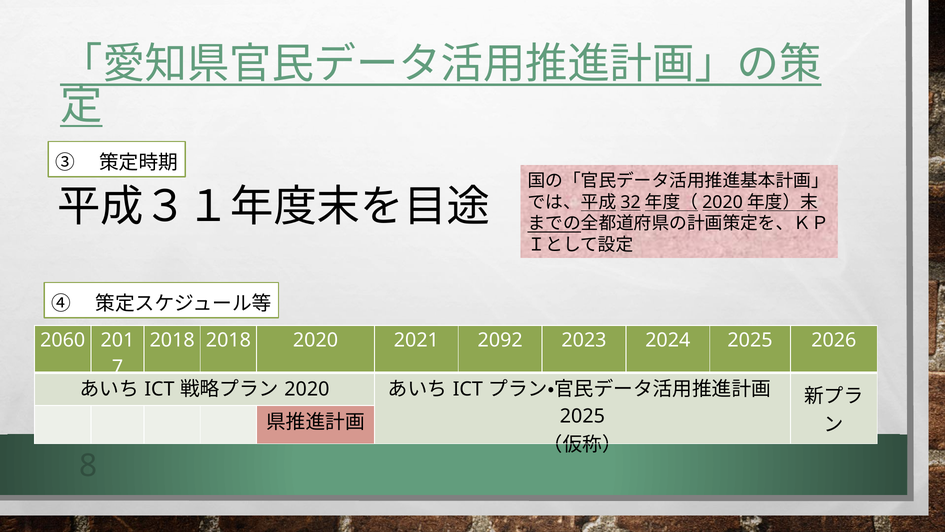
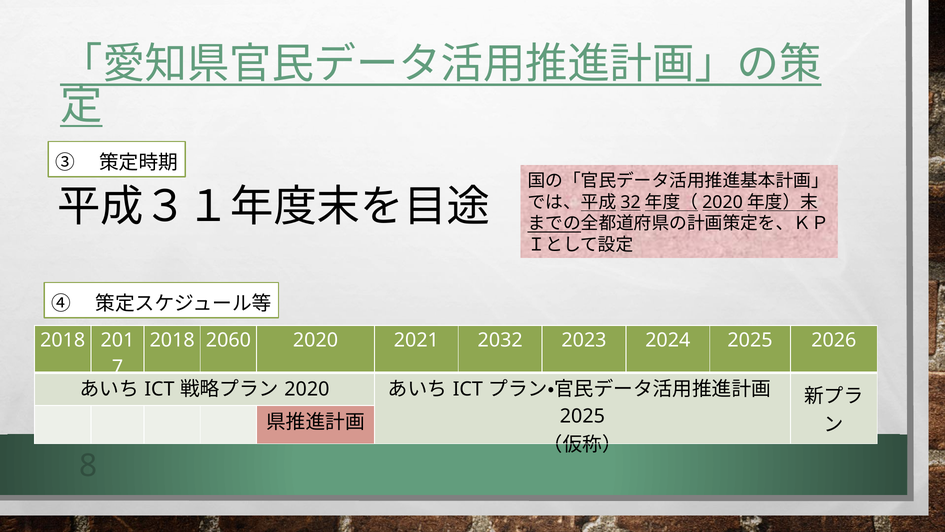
2060: 2060 -> 2018 (63, 340)
2018 2018: 2018 -> 2060 (228, 340)
2092: 2092 -> 2032 (500, 340)
